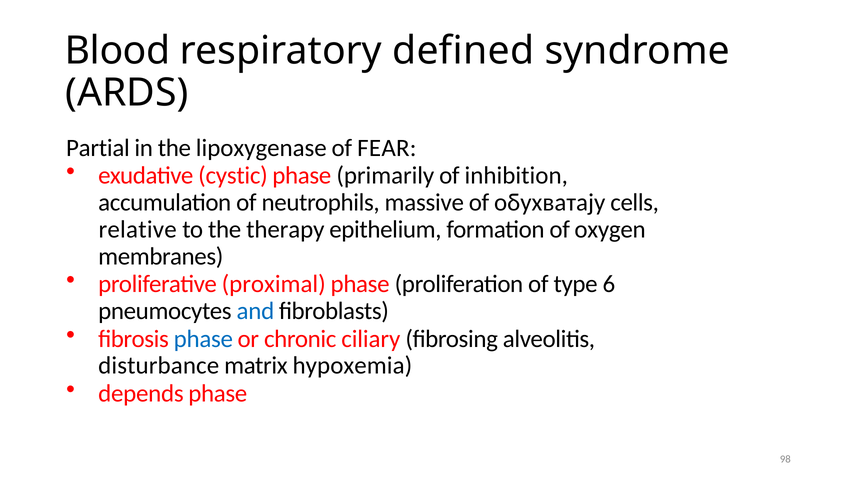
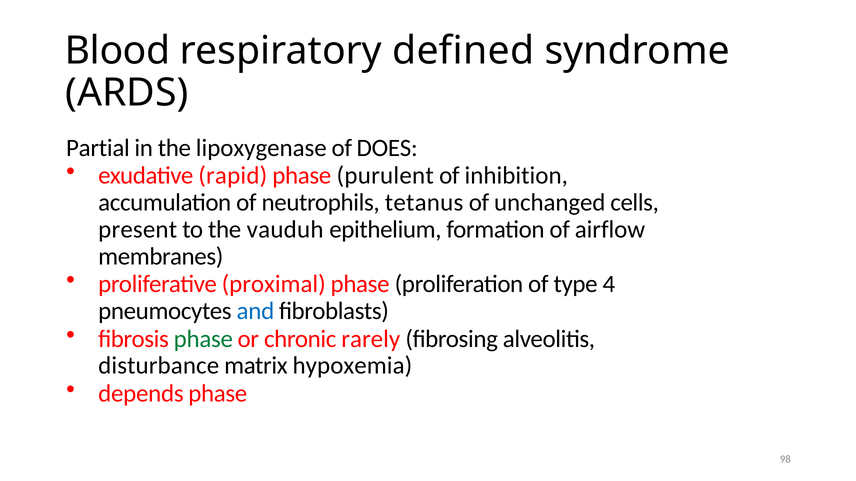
FEAR: FEAR -> DOES (387, 148)
cystic: cystic -> rapid (233, 176)
primarily: primarily -> purulent (385, 176)
massive: massive -> tetanus (424, 203)
обухватају: обухватају -> unchanged (550, 203)
relative: relative -> present (138, 230)
therapy: therapy -> vauduh (285, 230)
oxygen: oxygen -> airflow (610, 230)
6: 6 -> 4 (609, 284)
phase colour: blue -> green (203, 339)
ciliary: ciliary -> rarely (371, 339)
